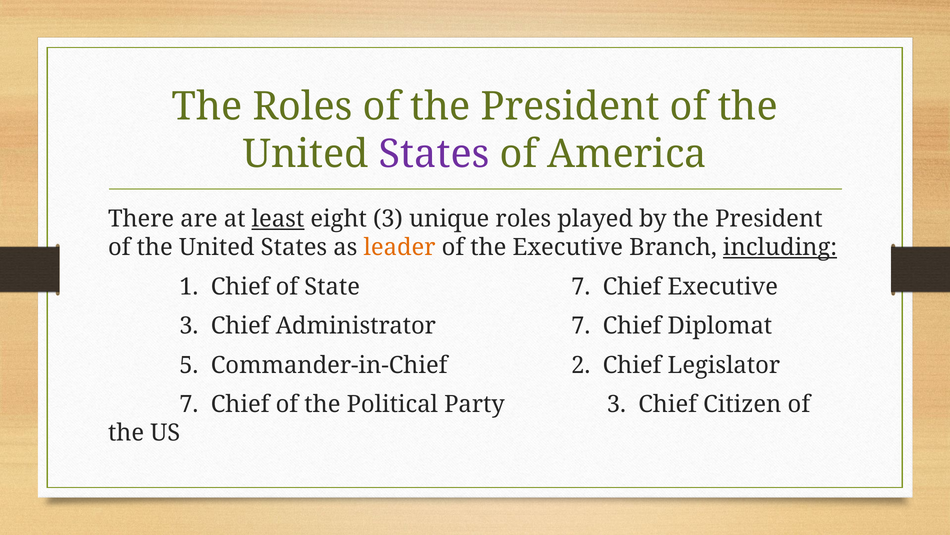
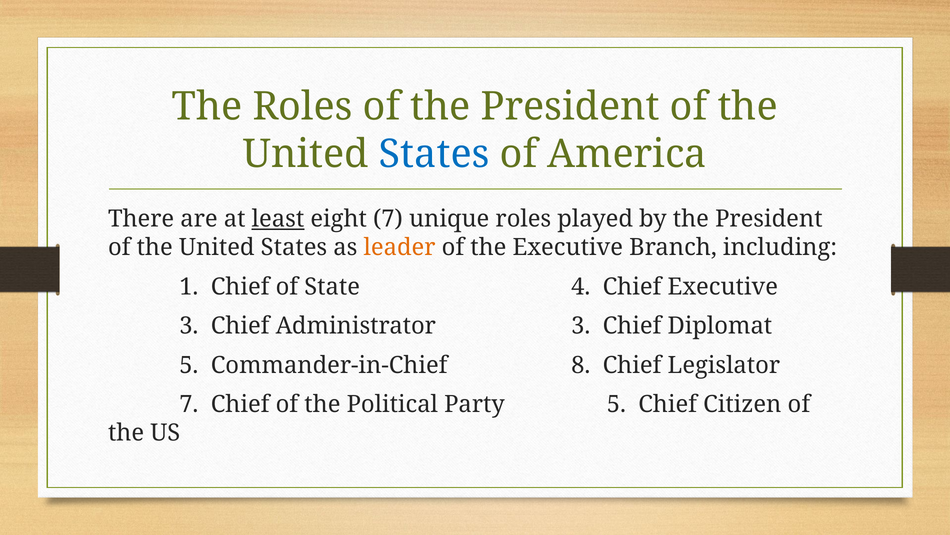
States colour: purple -> blue (434, 154)
eight 3: 3 -> 7 (388, 219)
including underline: present -> none (780, 247)
State 7: 7 -> 4 (581, 286)
Administrator 7: 7 -> 3 (581, 326)
2: 2 -> 8 (581, 365)
Party 3: 3 -> 5 (616, 404)
